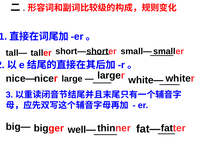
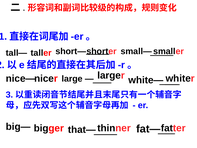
well—: well— -> that— (82, 129)
